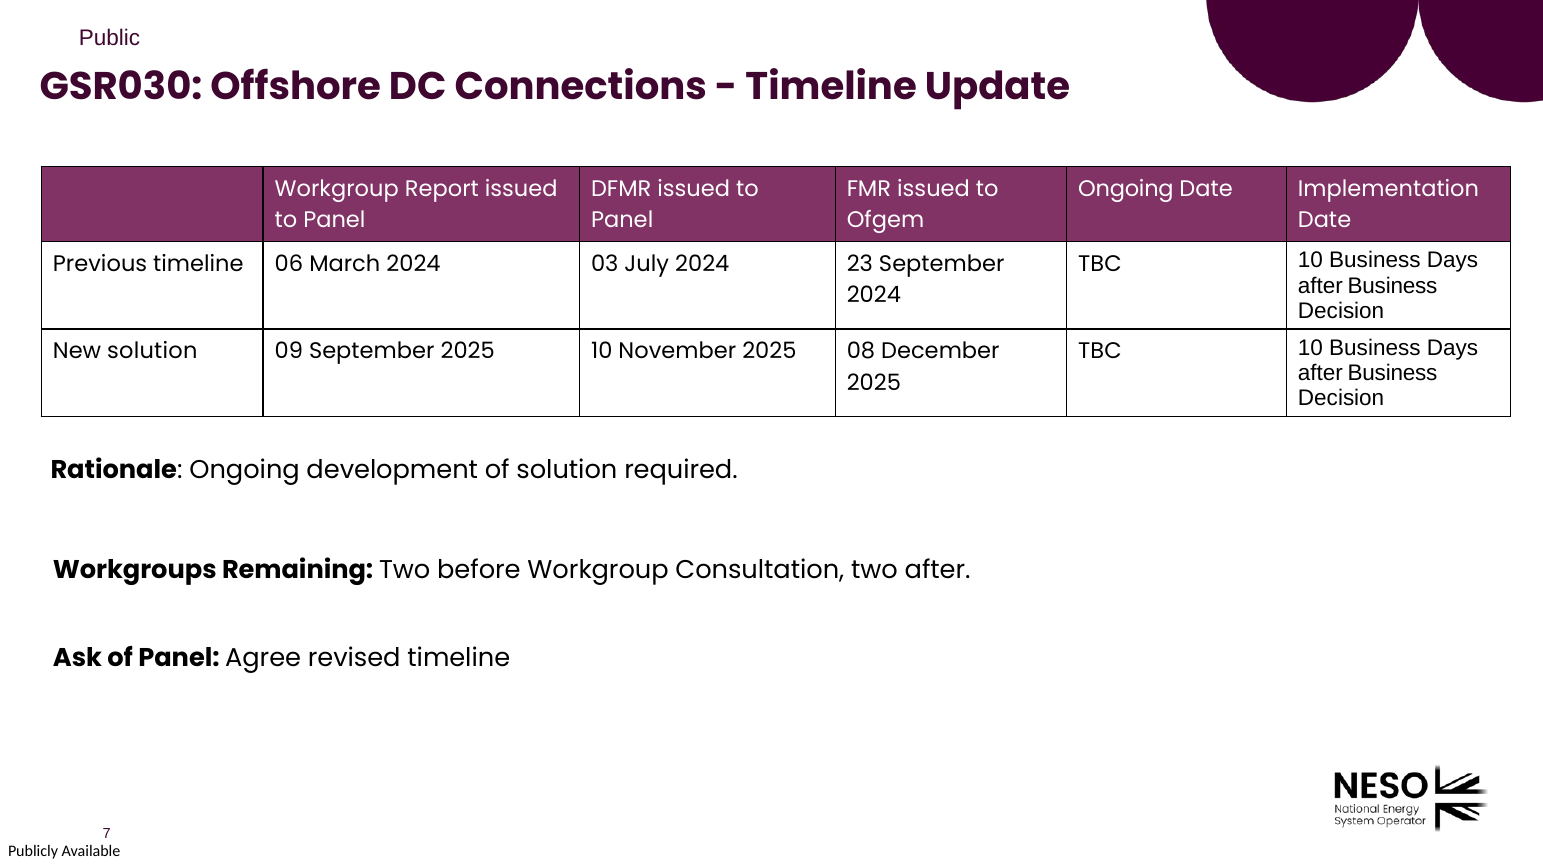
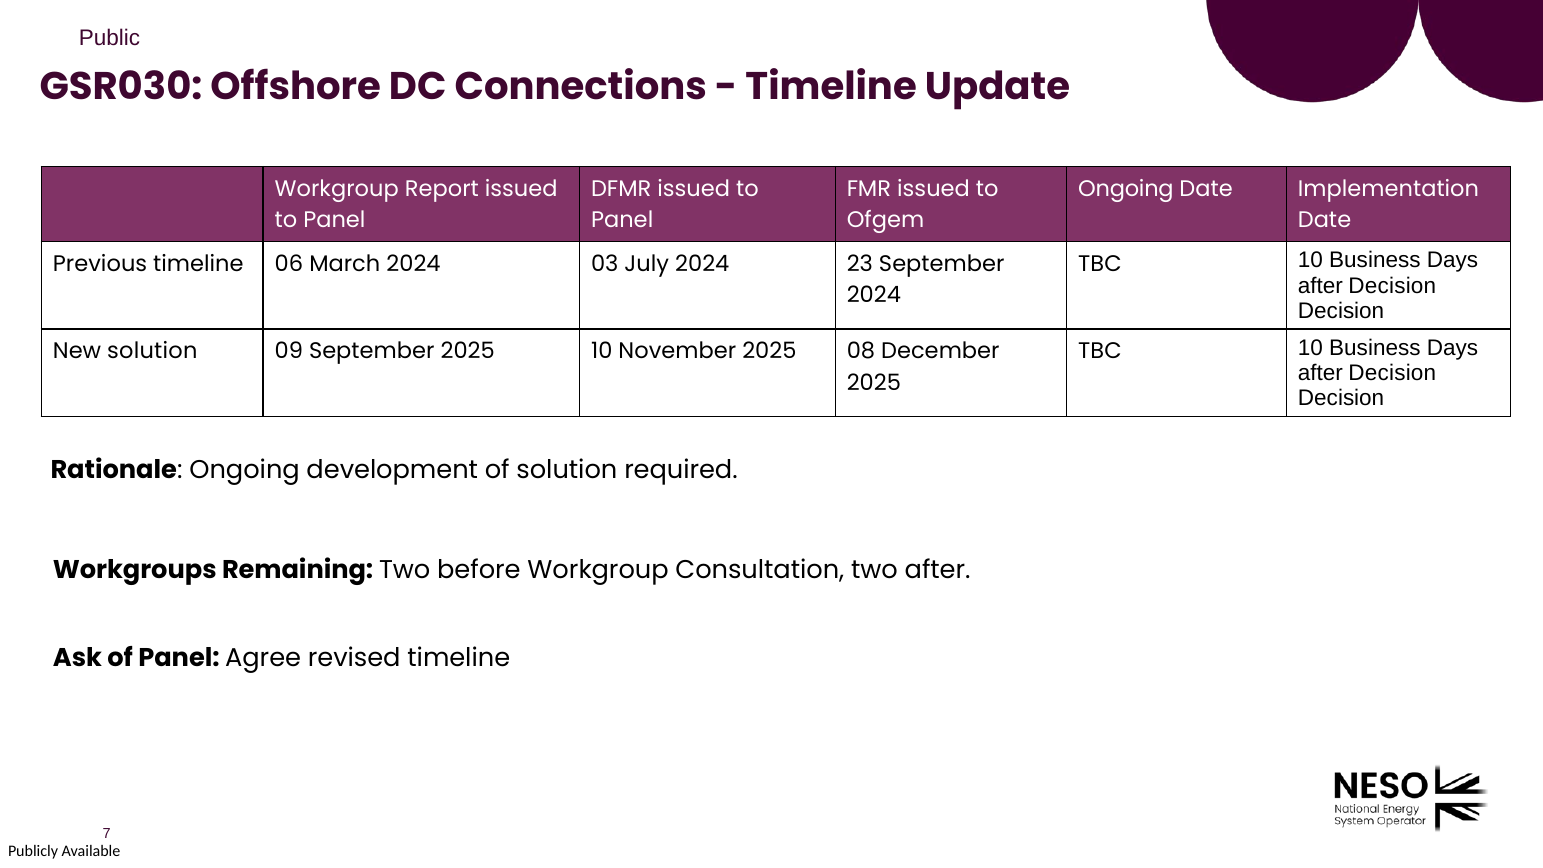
Business: Business -> Decision (1392, 286)
Business: Business -> Decision (1392, 373)
